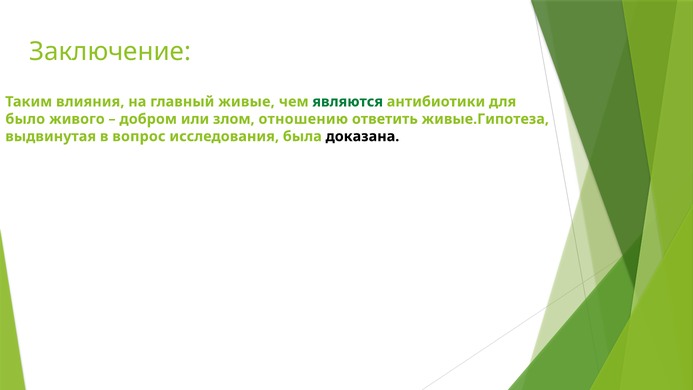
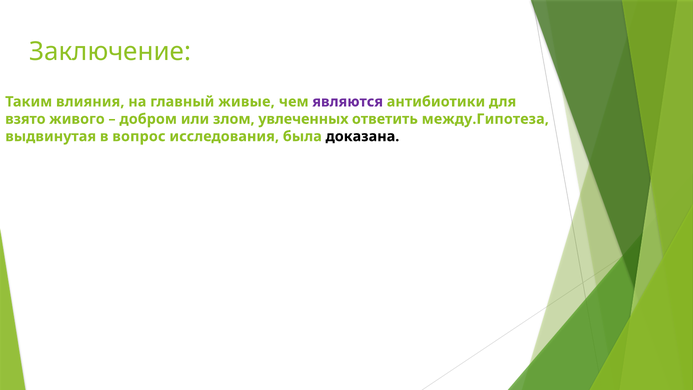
являются colour: green -> purple (348, 102)
было: было -> взято (25, 119)
отношению: отношению -> увлеченных (303, 119)
живые.Гипотеза: живые.Гипотеза -> между.Гипотеза (485, 119)
